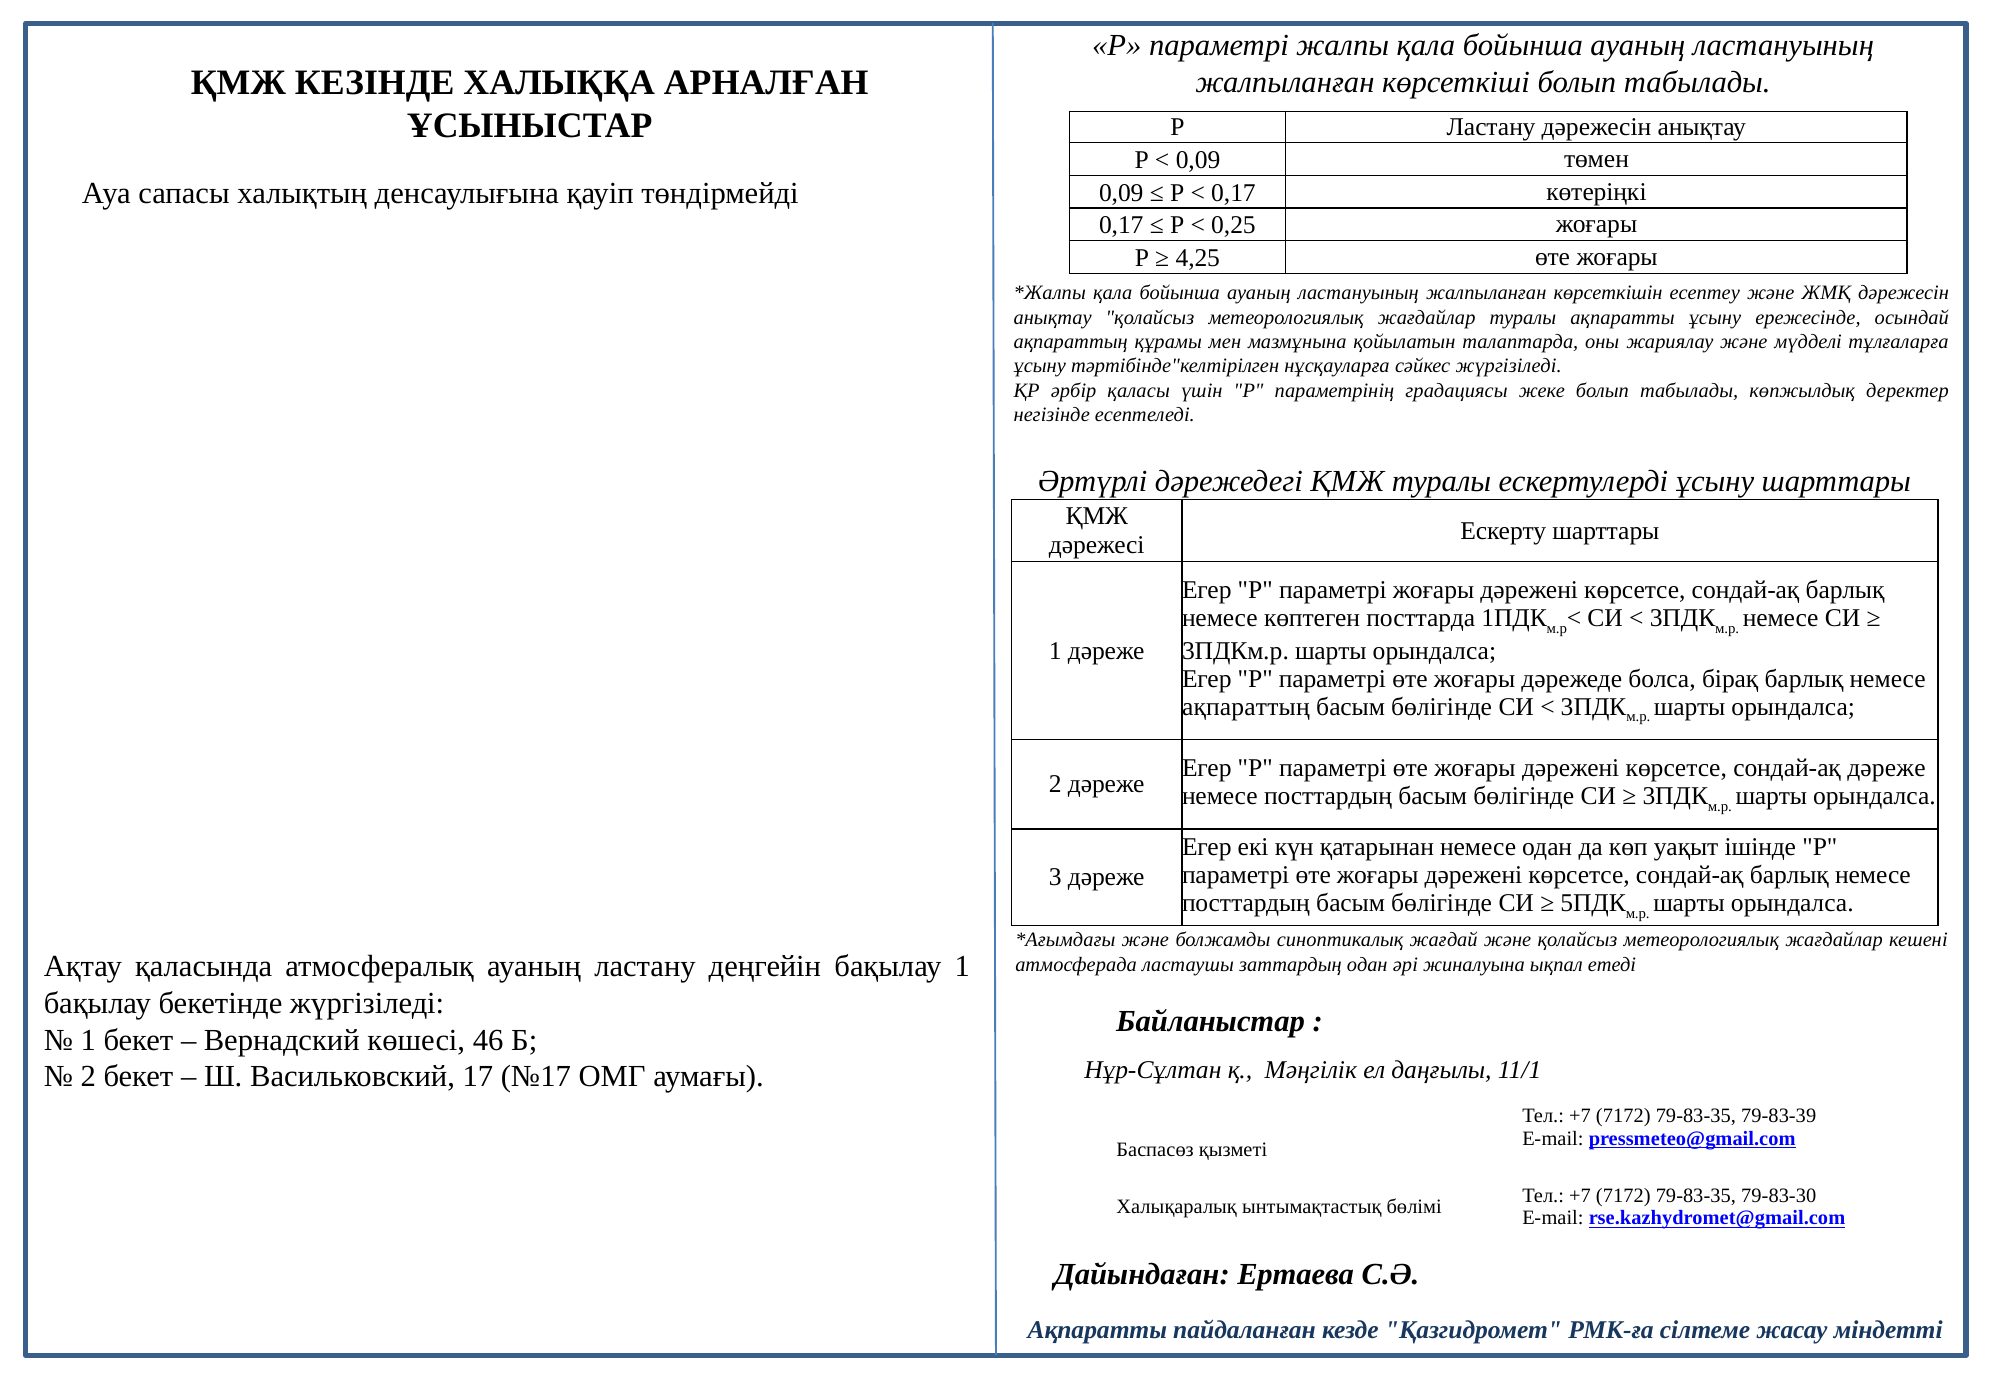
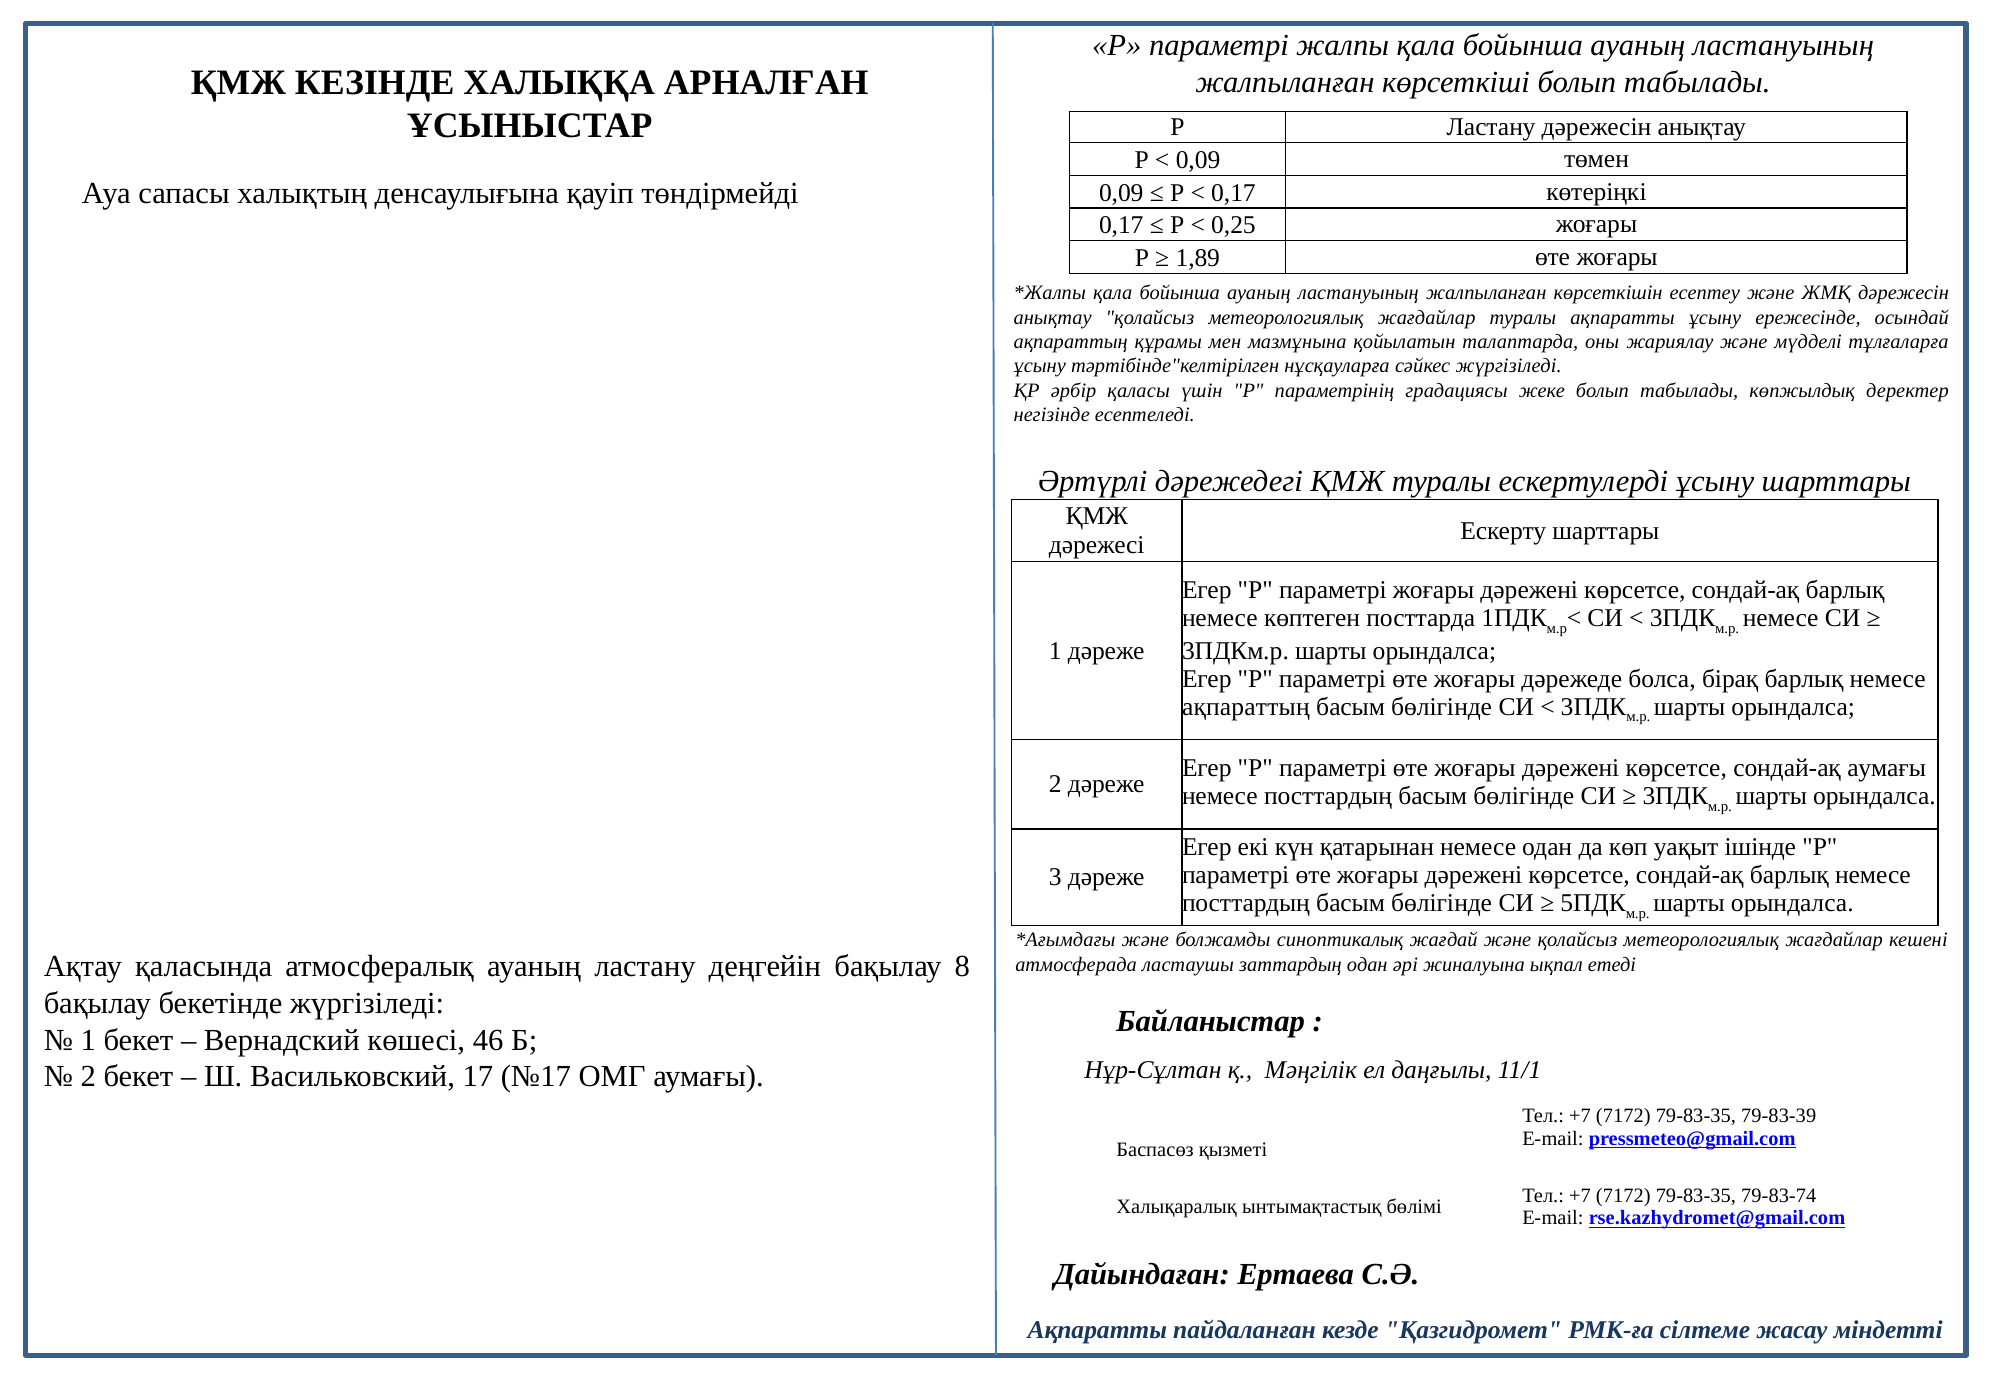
4,25: 4,25 -> 1,89 (1198, 258)
сондай-ақ дәреже: дәреже -> аумағы (1887, 768)
бақылау 1: 1 -> 8 (962, 966)
79-83-30: 79-83-30 -> 79-83-74 (1779, 1195)
